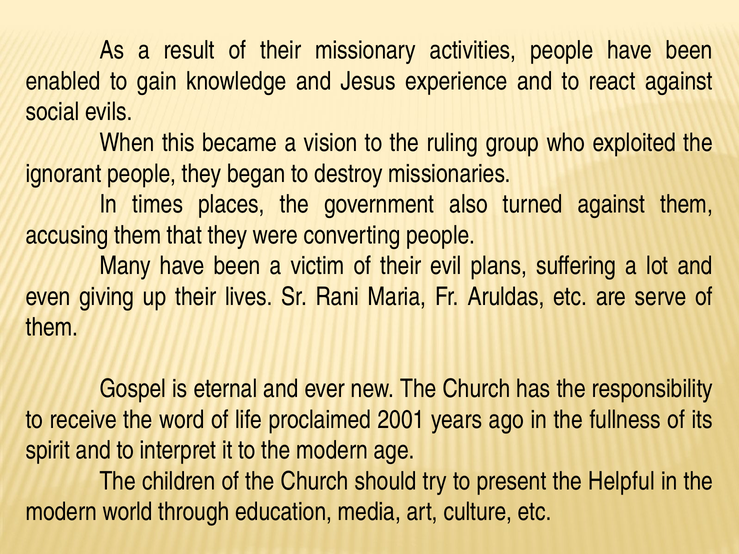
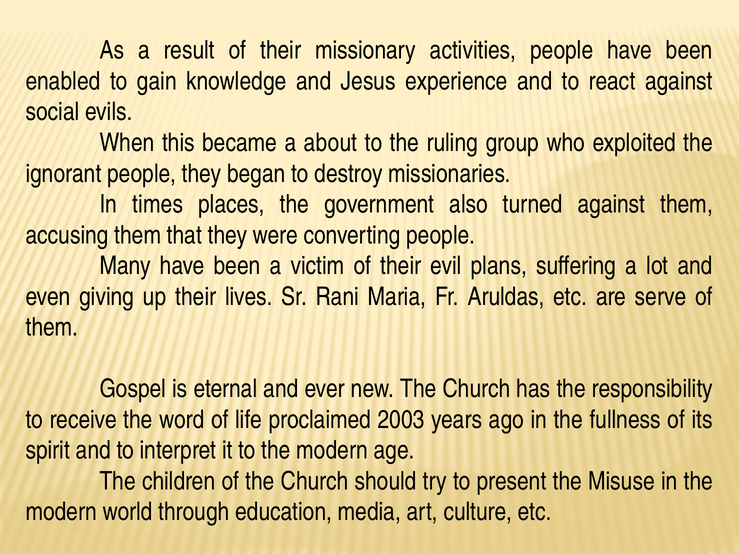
vision: vision -> about (331, 143)
2001: 2001 -> 2003 (401, 420)
Helpful: Helpful -> Misuse (622, 481)
